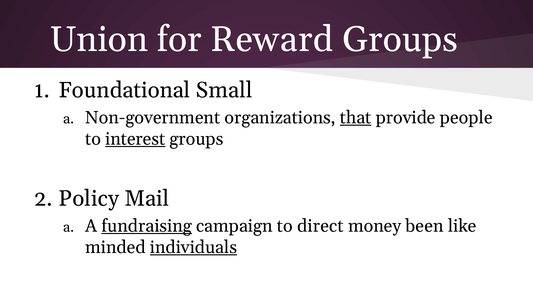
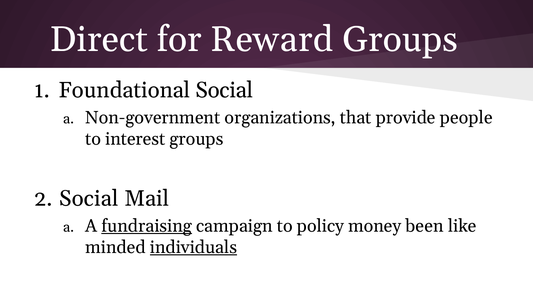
Union: Union -> Direct (99, 39)
Foundational Small: Small -> Social (224, 90)
that underline: present -> none (356, 117)
interest underline: present -> none (135, 139)
Policy: Policy -> Social (89, 199)
direct: direct -> policy (320, 226)
